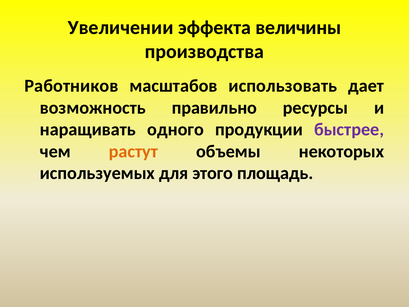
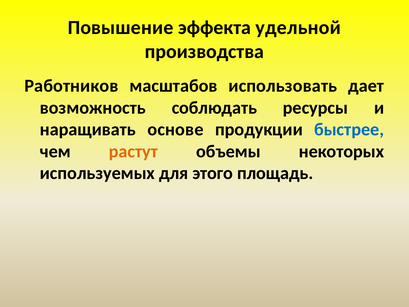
Увеличении: Увеличении -> Повышение (121, 28)
величины: величины -> удельной (298, 28)
правильно: правильно -> соблюдать (214, 108)
одного: одного -> основе (175, 129)
быстрее colour: purple -> blue (349, 129)
